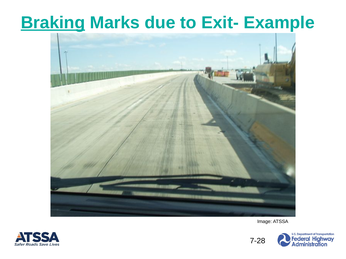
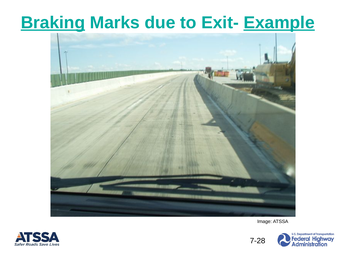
Example underline: none -> present (279, 23)
